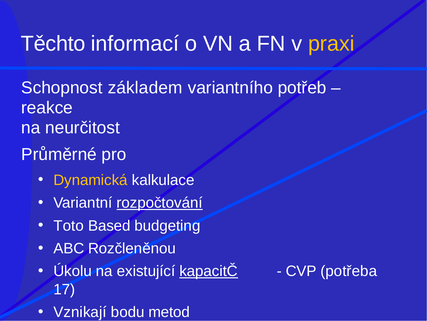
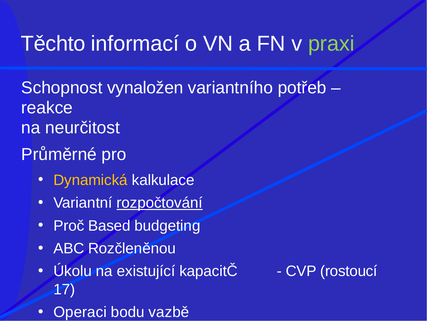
praxi colour: yellow -> light green (331, 44)
základem: základem -> vynaložen (145, 88)
Toto: Toto -> Proč (69, 225)
kapacitČ underline: present -> none (209, 271)
potřeba: potřeba -> rostoucí (349, 271)
Vznikají: Vznikají -> Operaci (80, 311)
metod: metod -> vazbě (169, 311)
